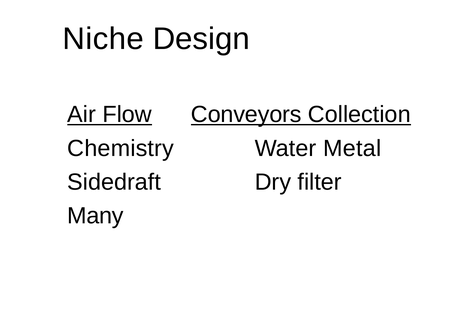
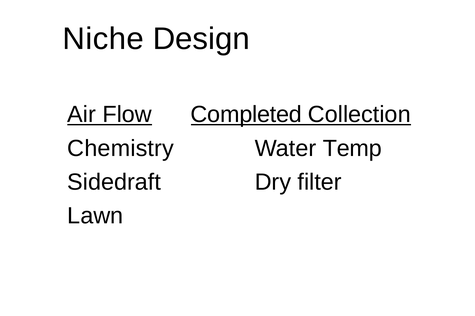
Conveyors: Conveyors -> Completed (246, 115)
Metal: Metal -> Temp (352, 148)
Many: Many -> Lawn (95, 216)
